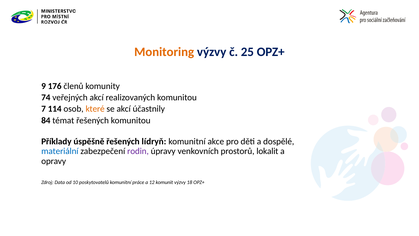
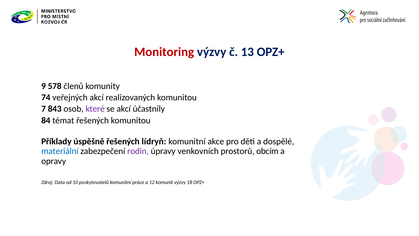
Monitoring colour: orange -> red (164, 52)
25: 25 -> 13 (247, 52)
176: 176 -> 578 (55, 86)
114: 114 -> 843 (55, 109)
které colour: orange -> purple (95, 109)
lokalit: lokalit -> obcím (267, 151)
